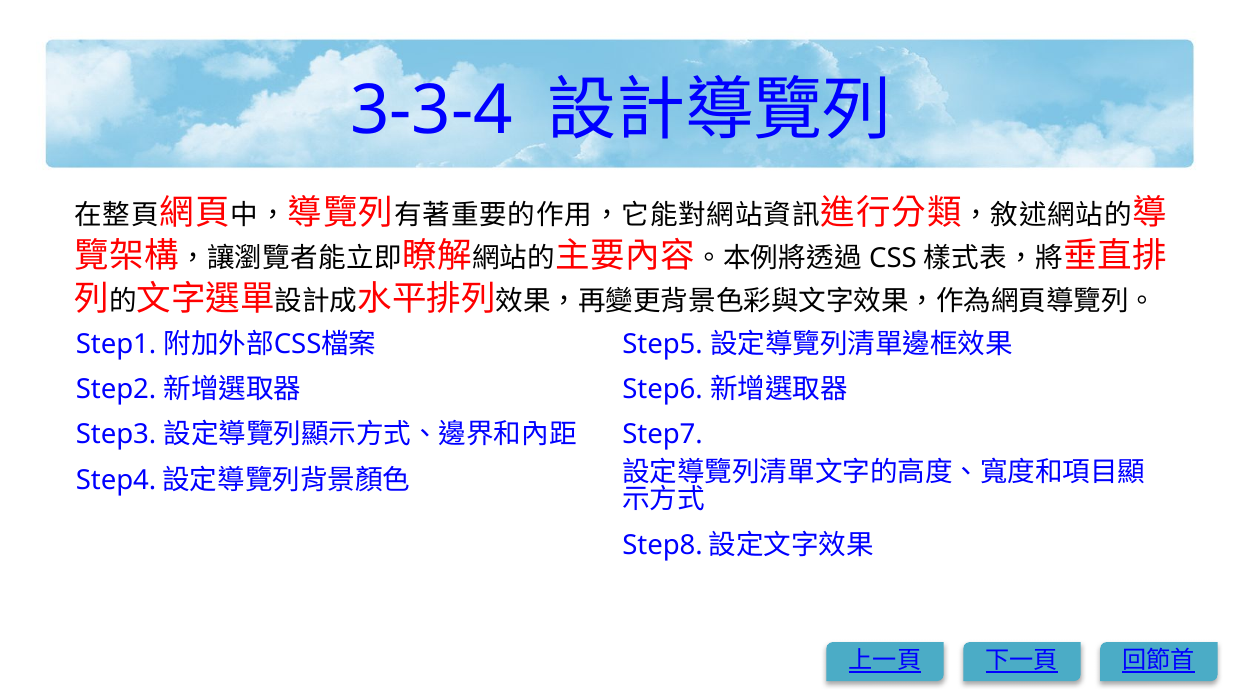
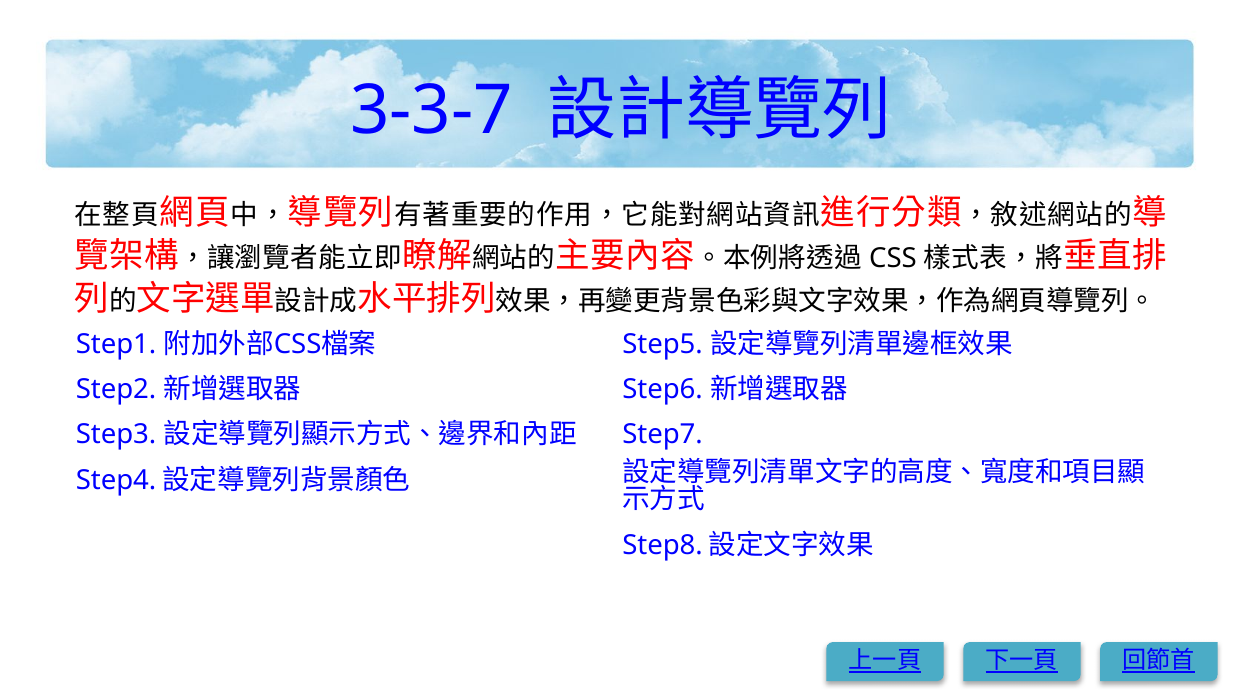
3-3-4: 3-3-4 -> 3-3-7 (431, 111)
